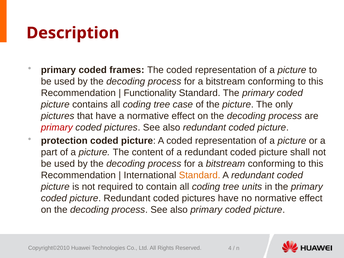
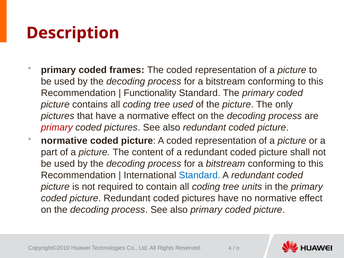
tree case: case -> used (183, 104)
protection: protection -> normative (64, 141)
Standard colour: orange -> blue (200, 175)
